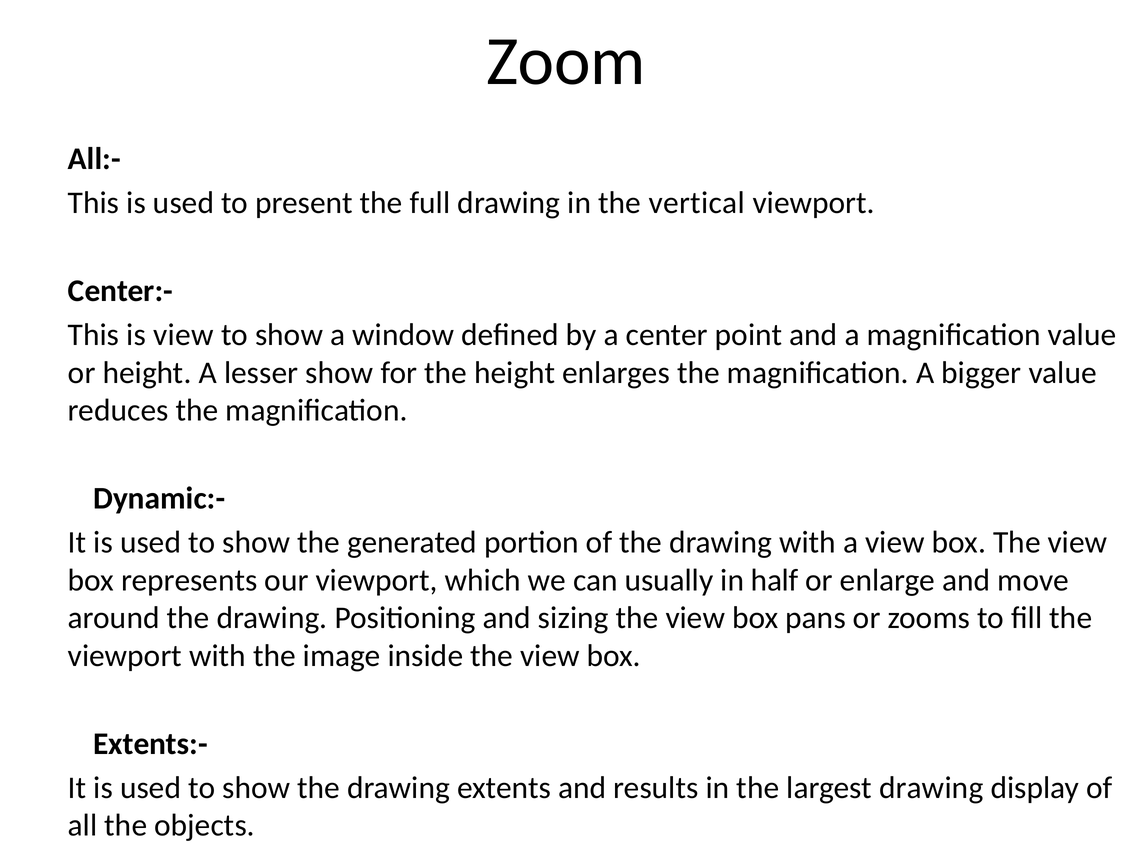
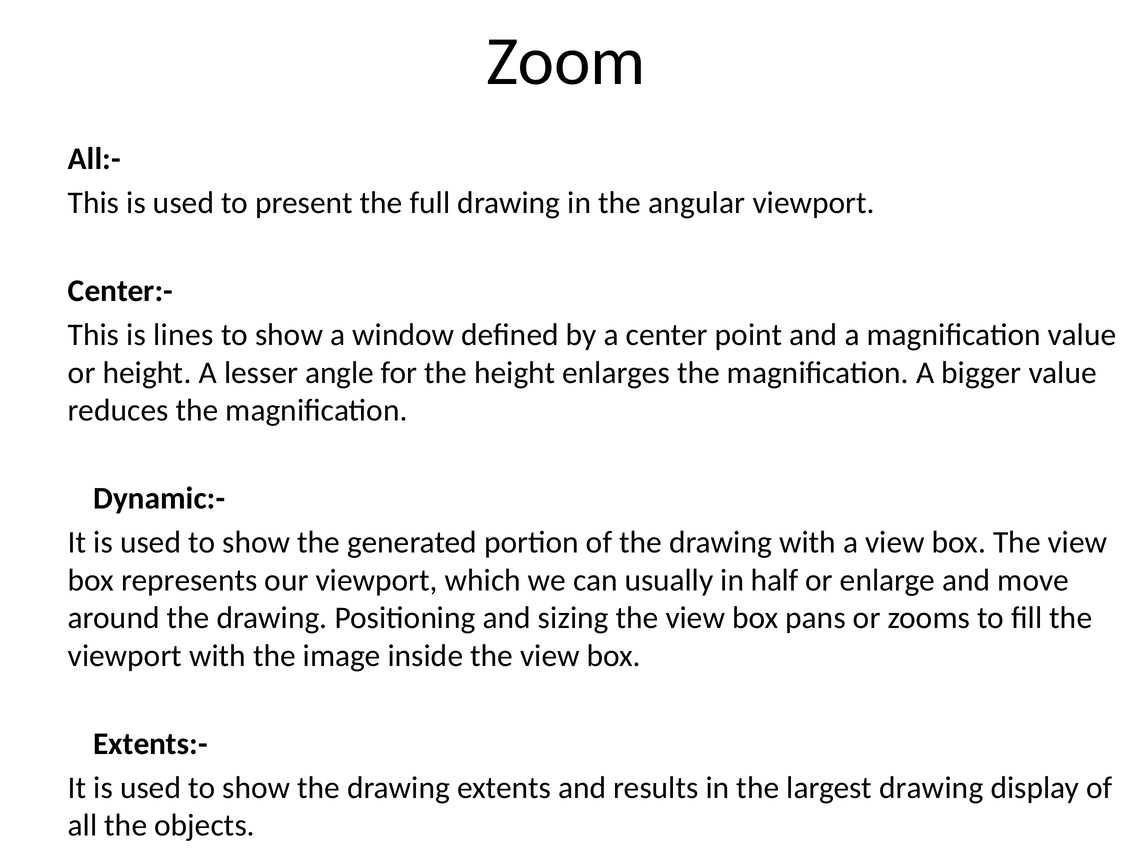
vertical: vertical -> angular (697, 203)
is view: view -> lines (183, 335)
lesser show: show -> angle (339, 373)
